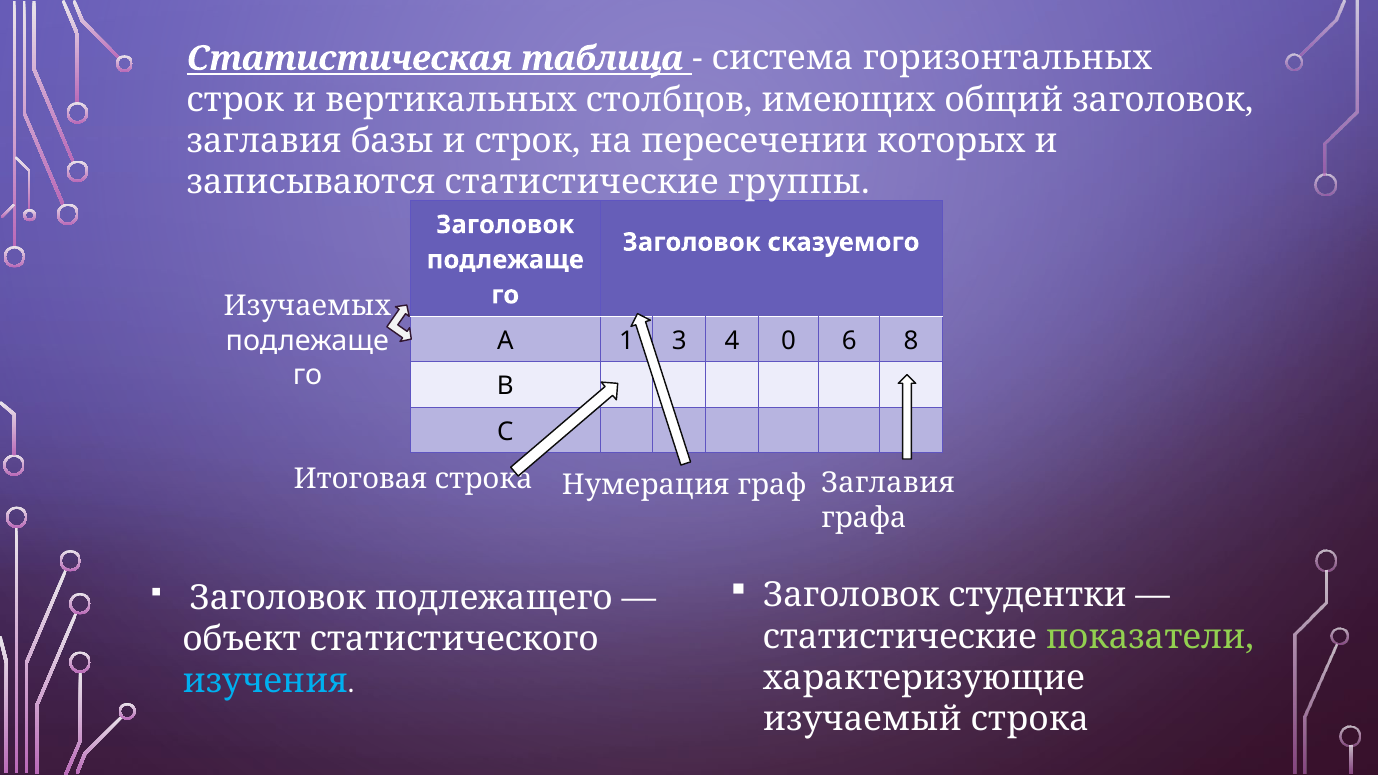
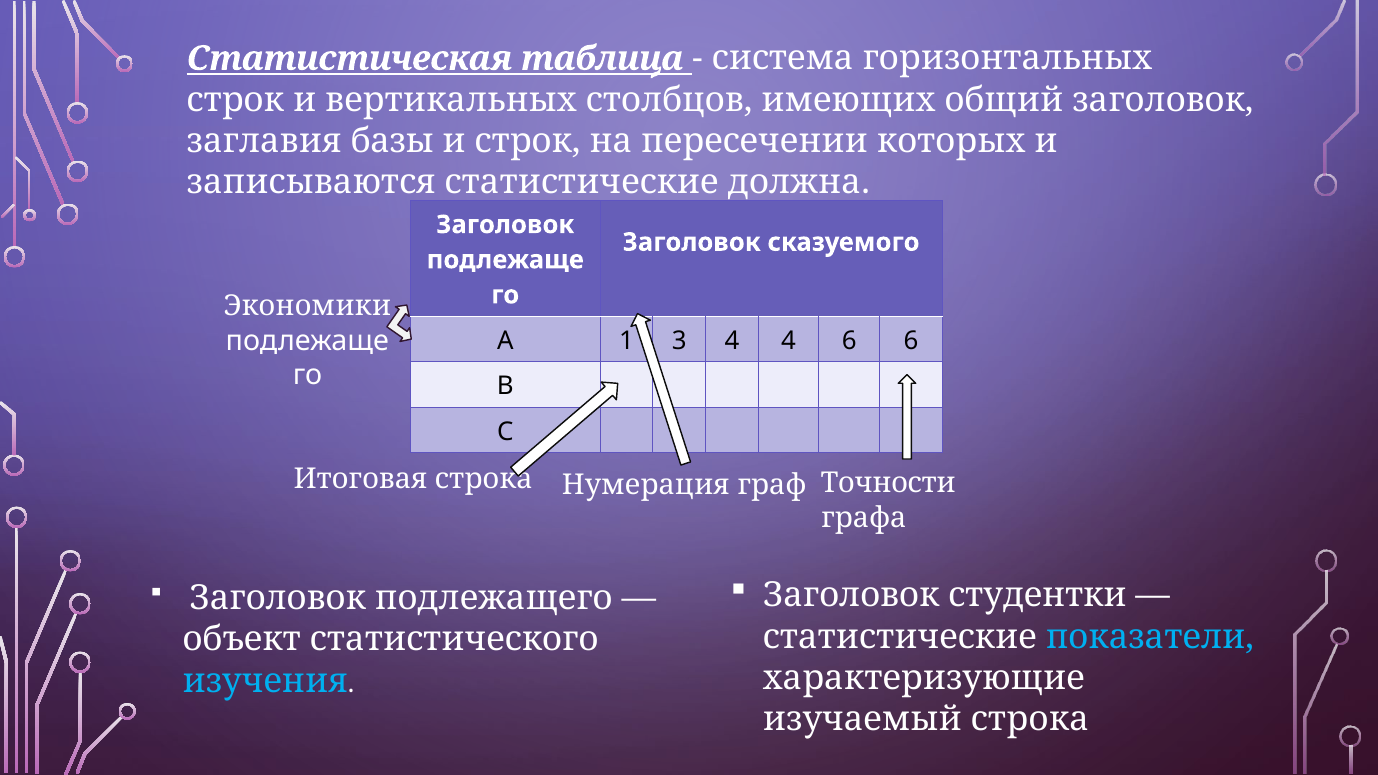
группы: группы -> должна (799, 183)
Изучаемых: Изучаемых -> Экономики (307, 306)
4 0: 0 -> 4 (789, 341)
6 8: 8 -> 6 (911, 341)
Заглавия: Заглавия -> Точности (888, 483)
показатели colour: light green -> light blue (1150, 637)
